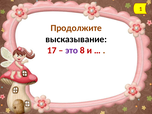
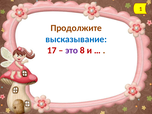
высказывание colour: black -> blue (76, 39)
